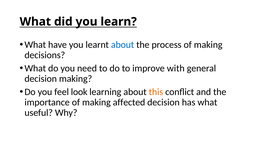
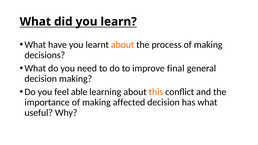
about colour: blue -> orange (123, 45)
with: with -> final (176, 68)
look: look -> able (79, 92)
